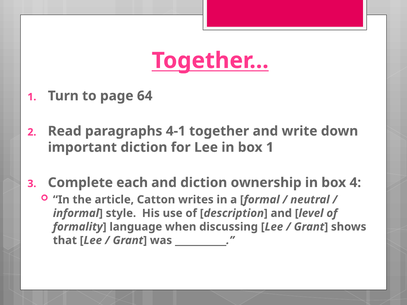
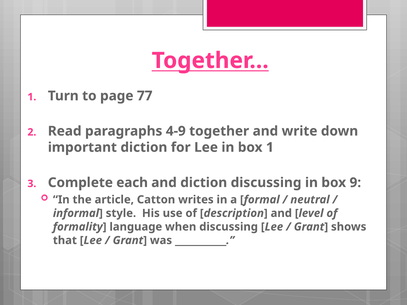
64: 64 -> 77 (145, 96)
4-1: 4-1 -> 4-9 (176, 131)
diction ownership: ownership -> discussing (266, 183)
4: 4 -> 9 (355, 183)
